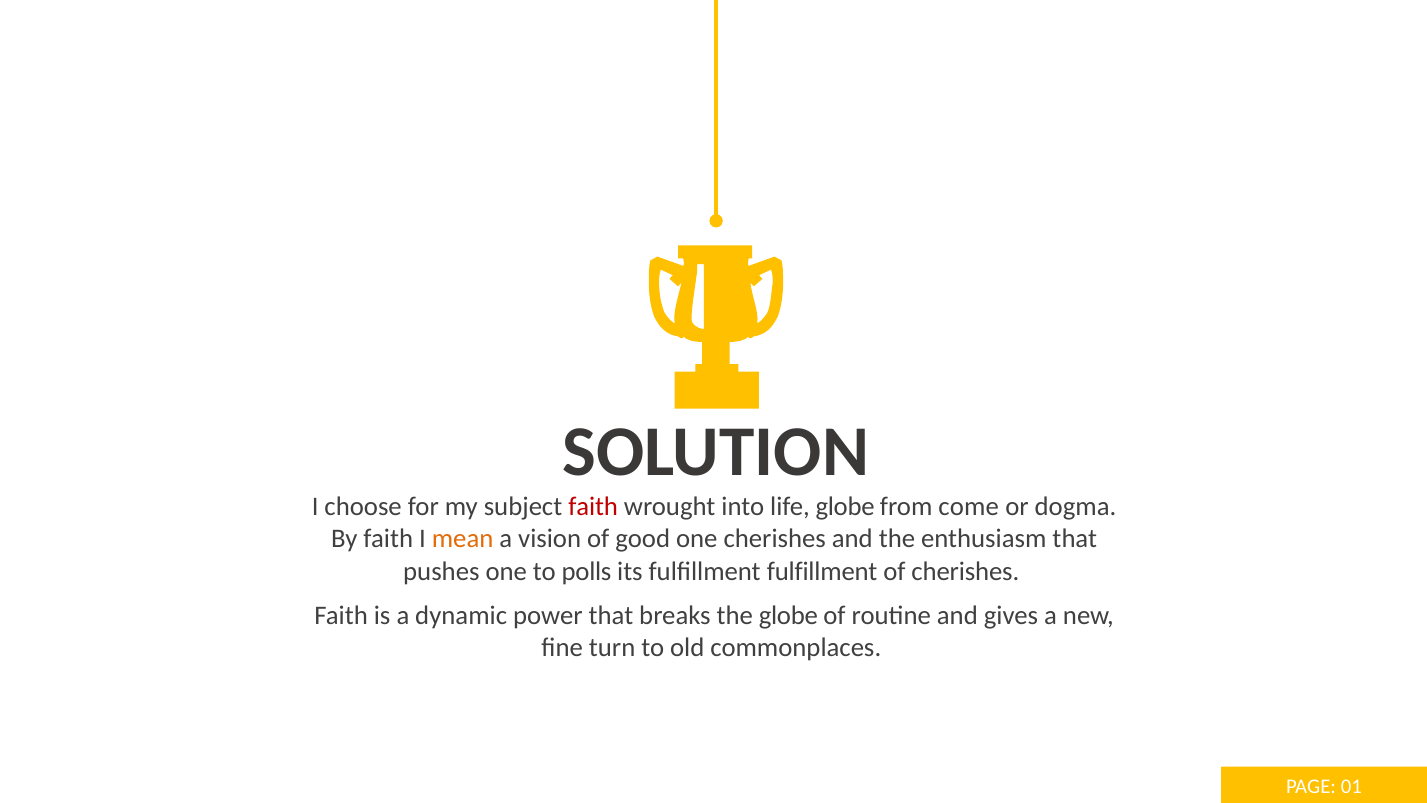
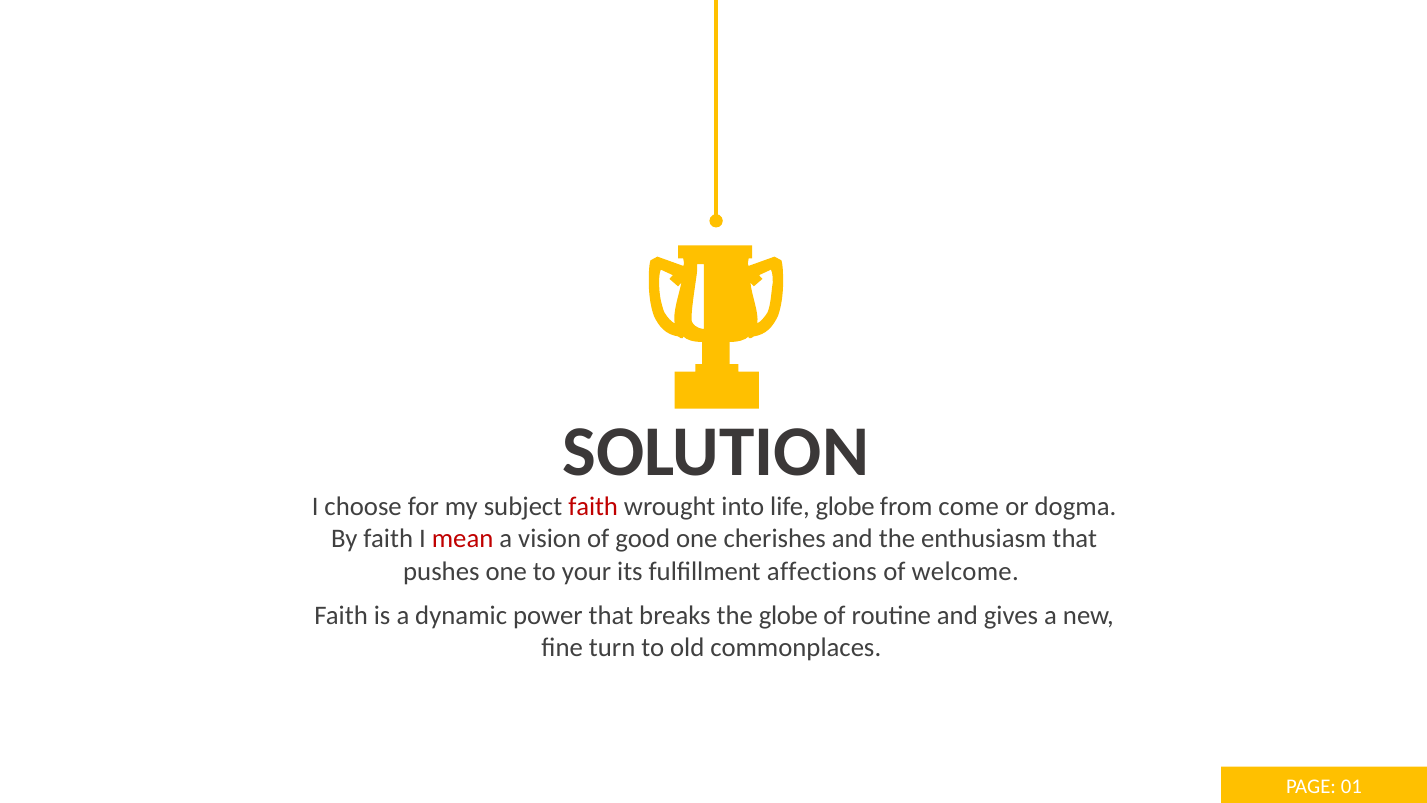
mean colour: orange -> red (463, 539)
polls: polls -> your (586, 571)
fulfillment fulfillment: fulfillment -> affections (822, 571)
of cherishes: cherishes -> welcome (965, 571)
